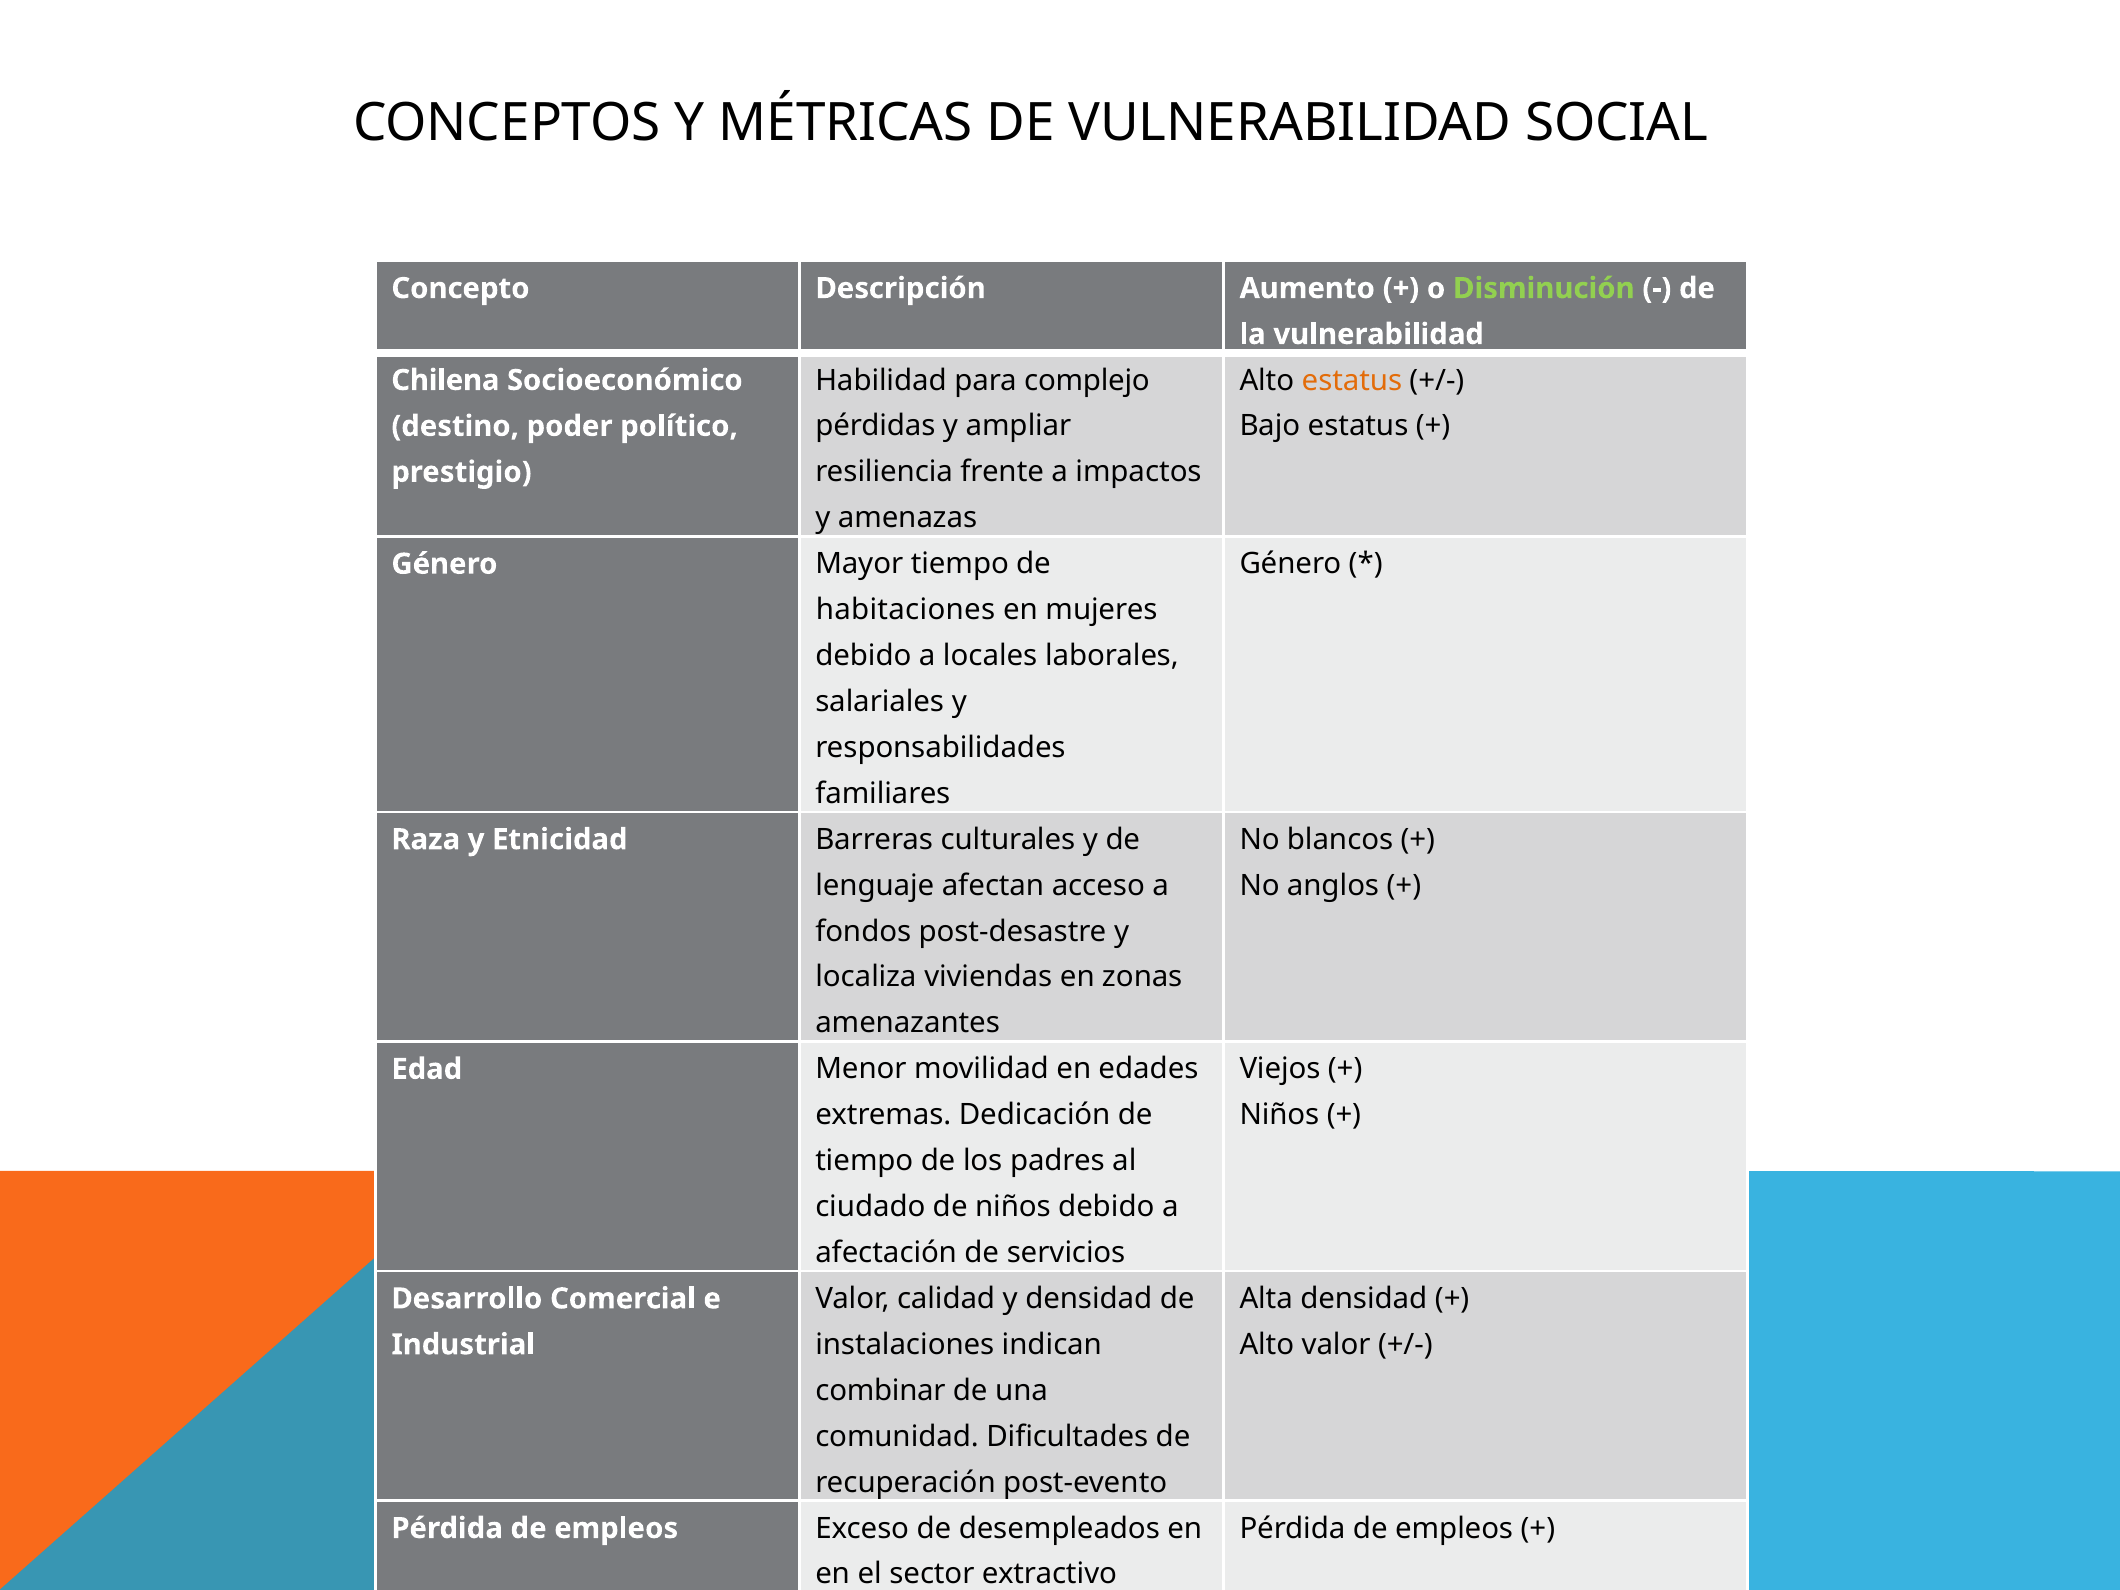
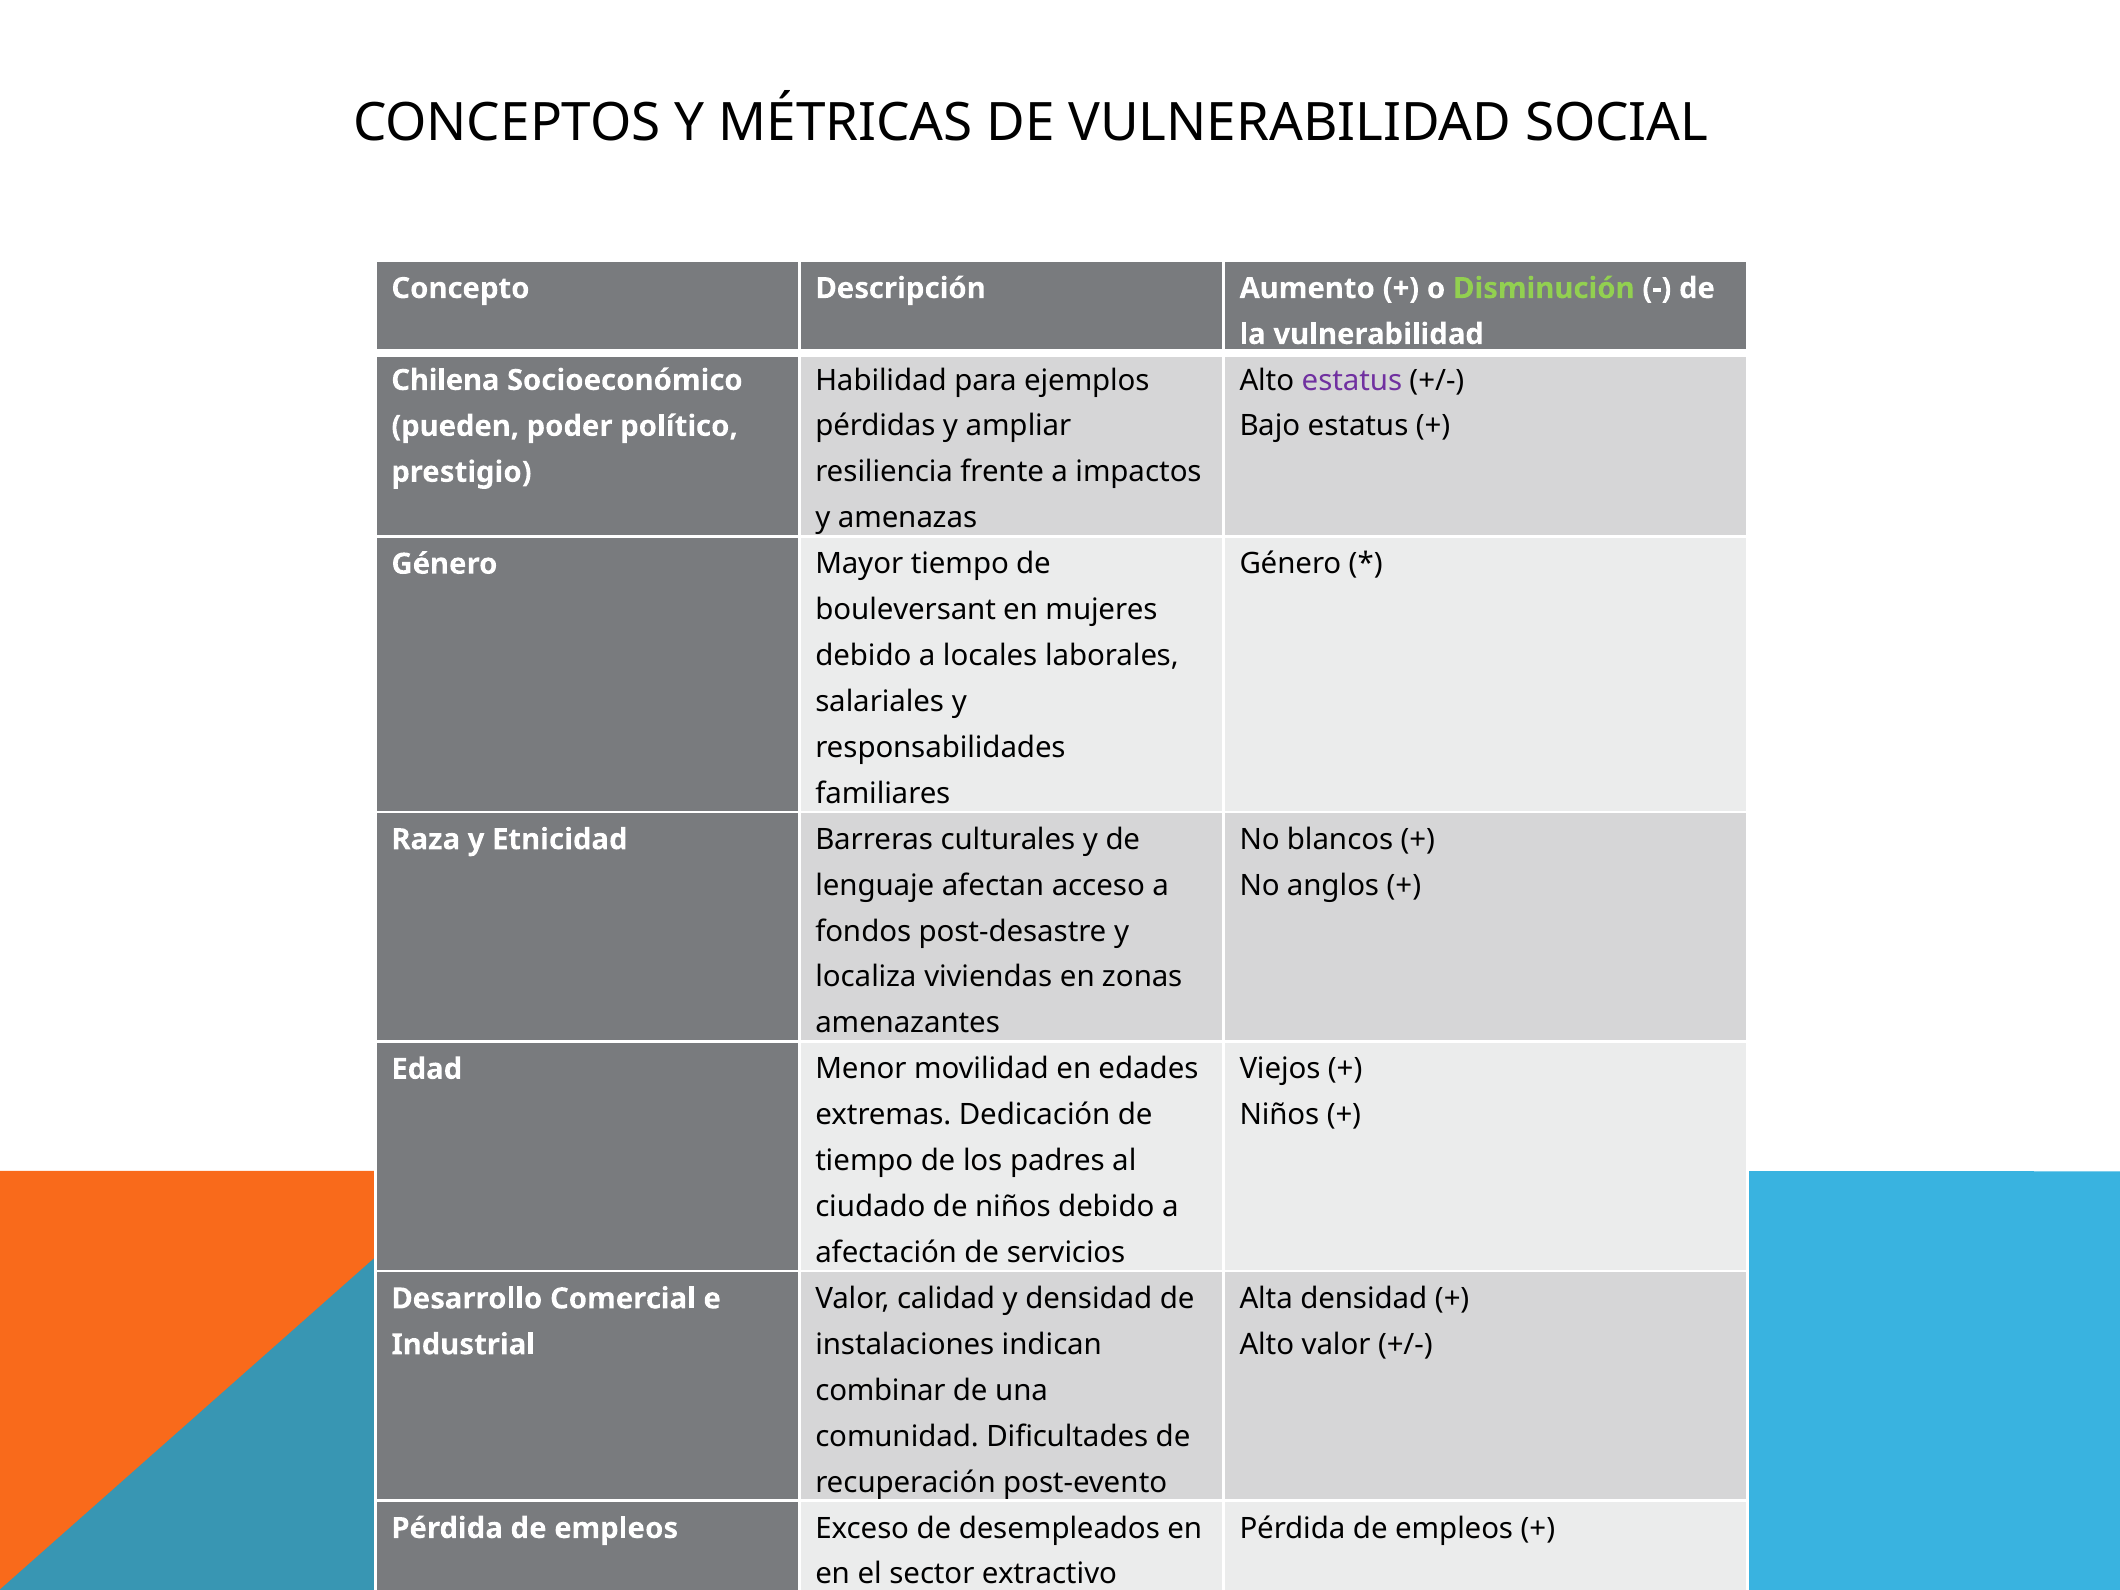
complejo: complejo -> ejemplos (1087, 380)
estatus colour: orange -> purple (1352, 380)
destino: destino -> pueden (455, 426)
habitaciones: habitaciones -> bouleversant (906, 610)
